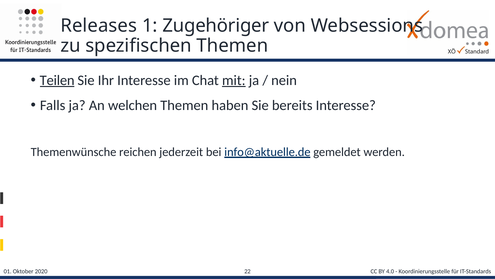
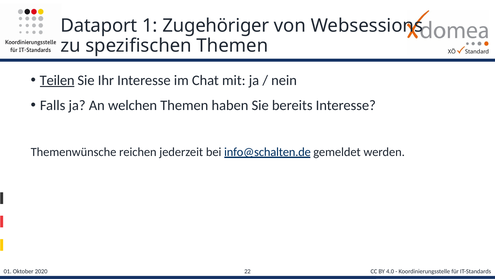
Releases: Releases -> Dataport (99, 26)
mit underline: present -> none (234, 80)
info@aktuelle.de: info@aktuelle.de -> info@schalten.de (267, 152)
